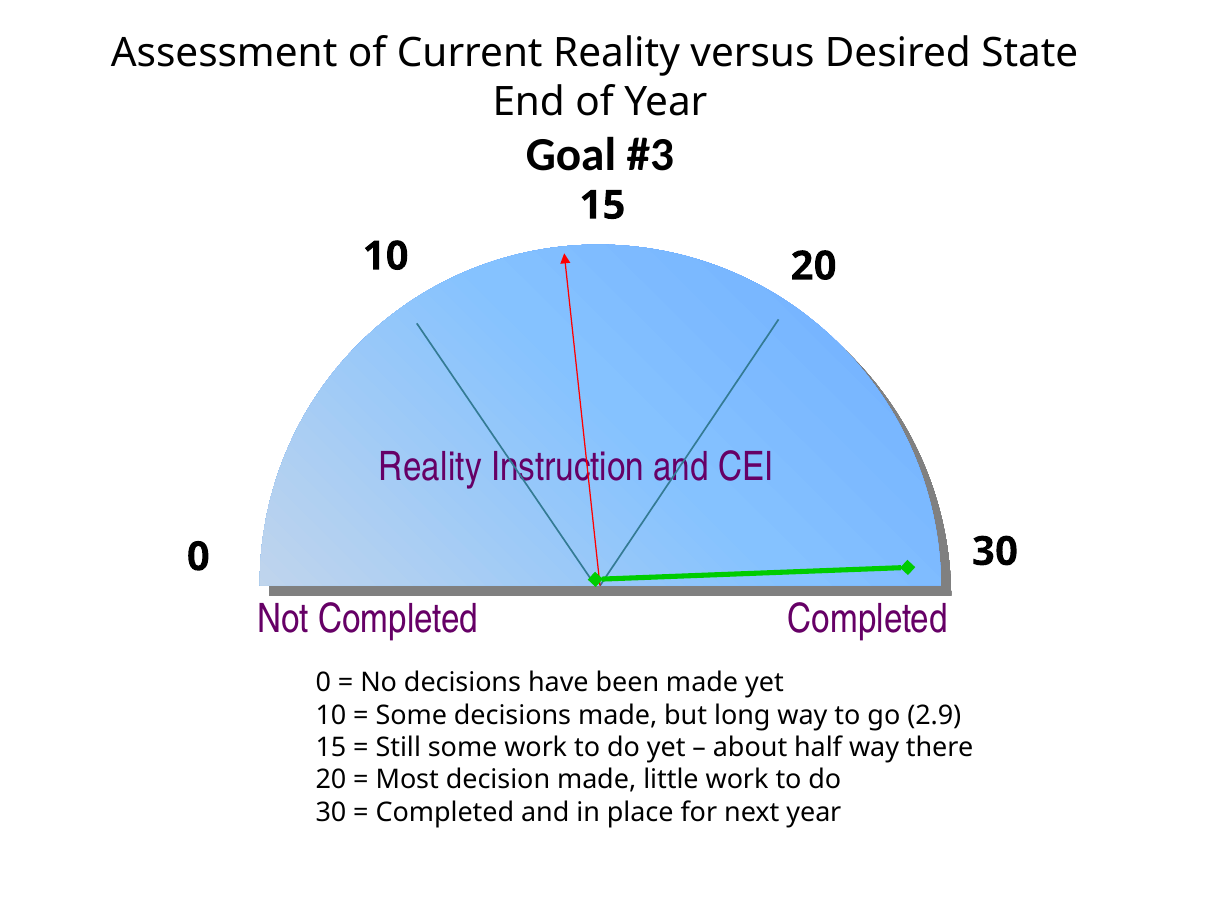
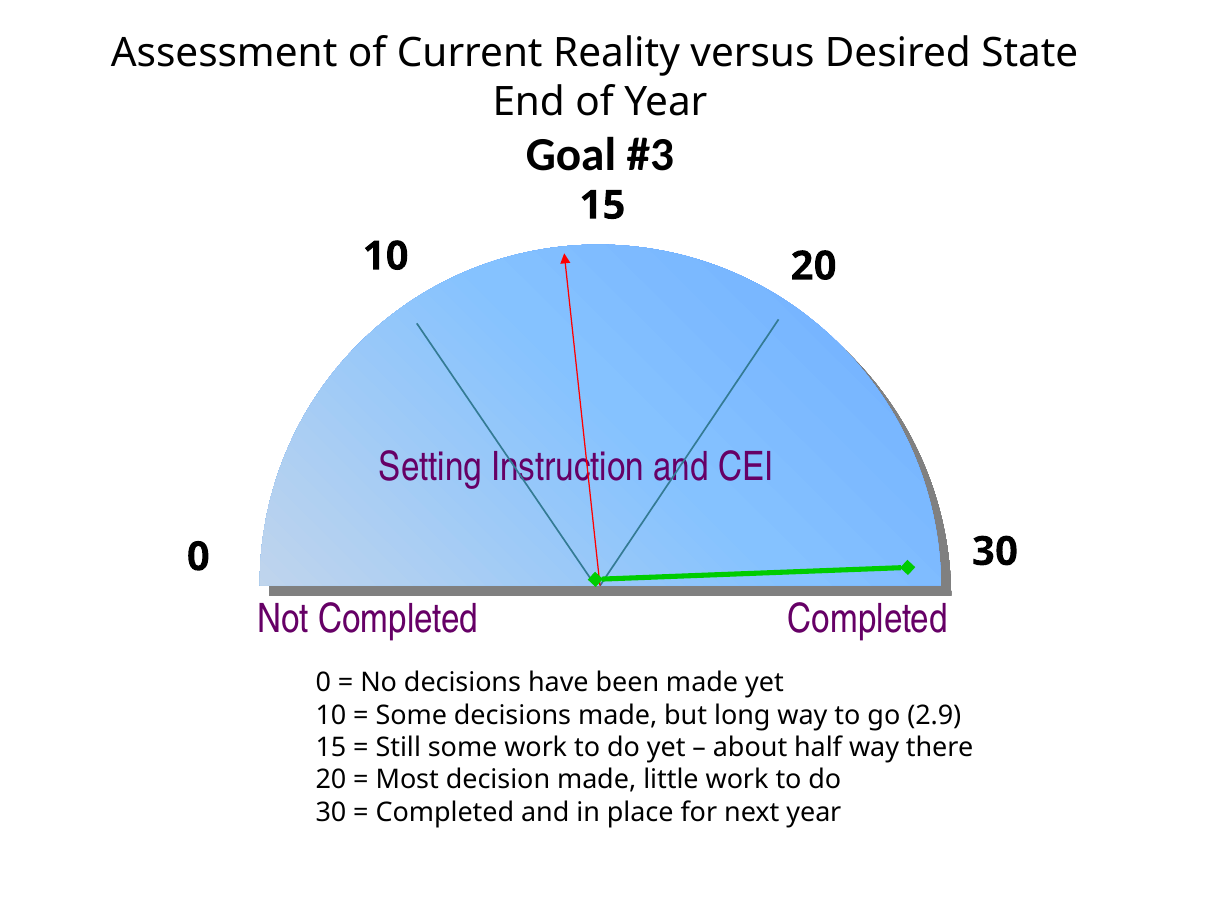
Reality: Reality -> Setting (431, 467)
